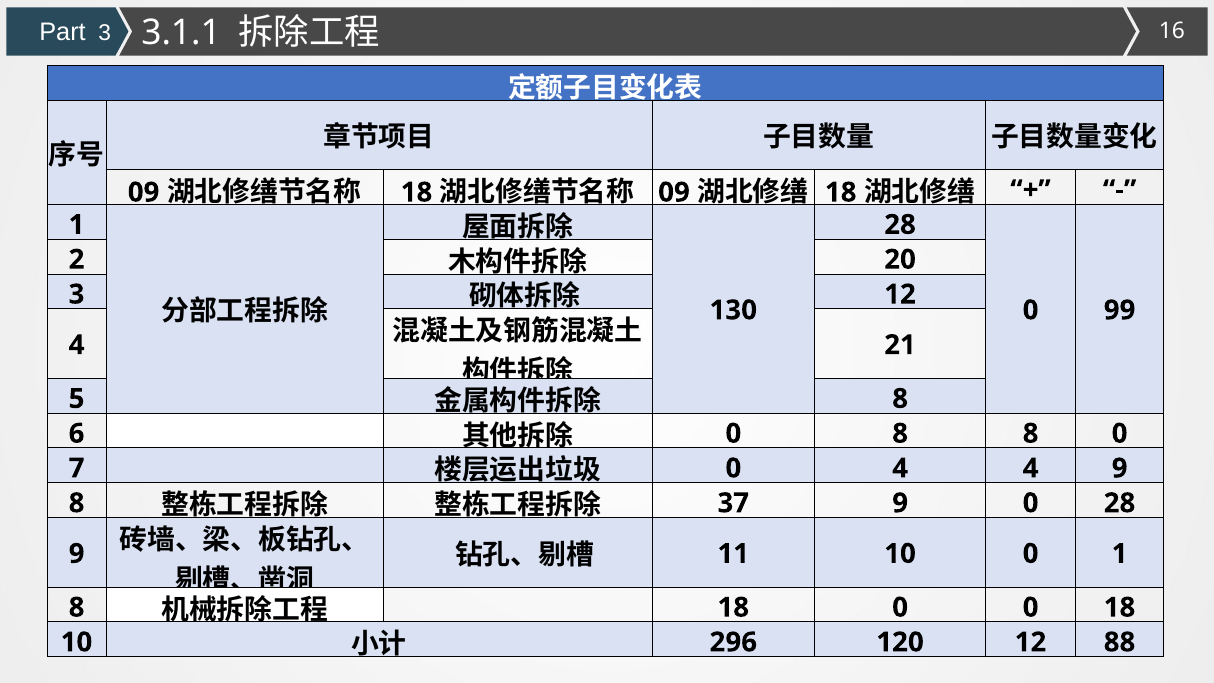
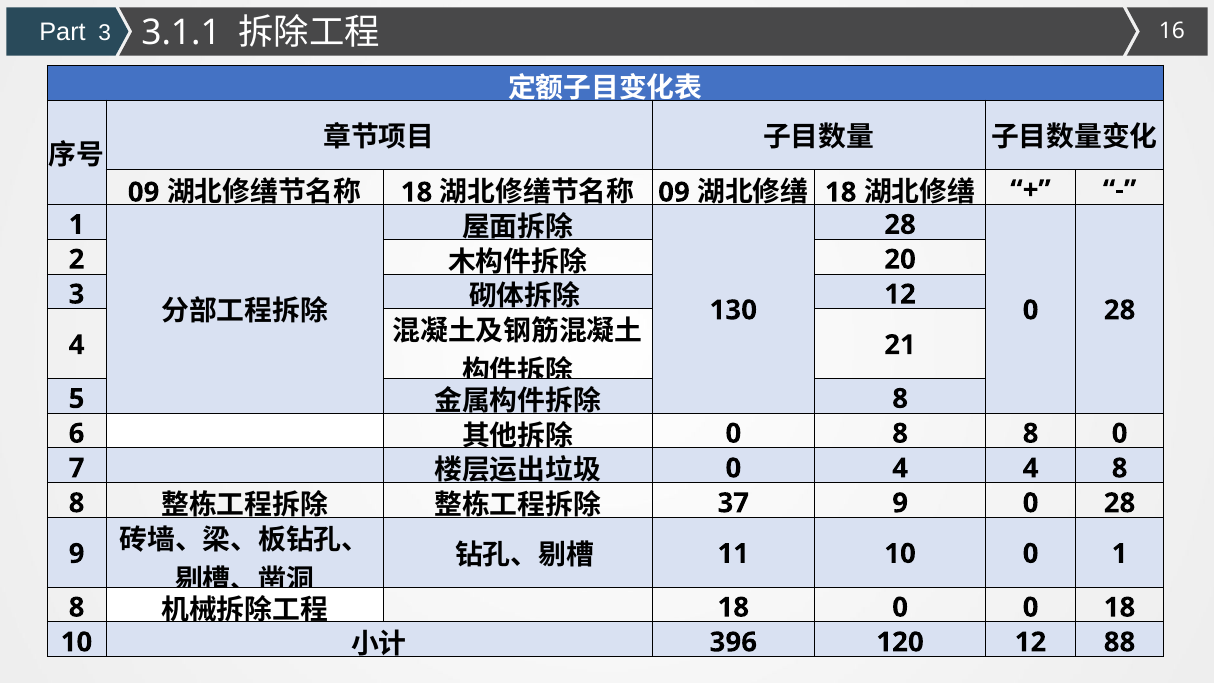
99: 99 -> 28 (1120, 310)
4 9: 9 -> 8 (1120, 468)
296: 296 -> 396 (733, 642)
